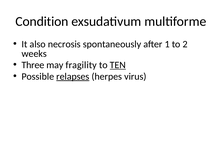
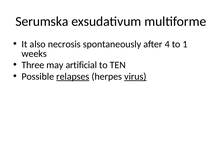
Condition: Condition -> Serumska (42, 21)
1: 1 -> 4 (167, 44)
2: 2 -> 1 (185, 44)
fragility: fragility -> artificial (81, 65)
TEN underline: present -> none (118, 65)
virus underline: none -> present (135, 77)
